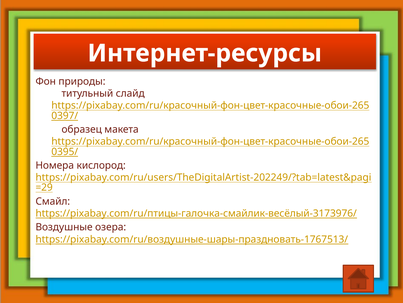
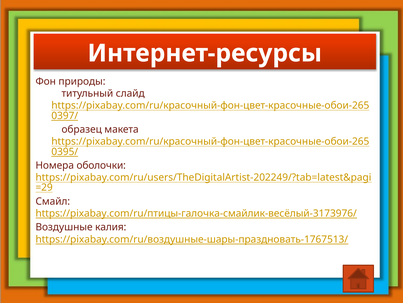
кислород: кислород -> оболочки (101, 165)
озера: озера -> калия (111, 227)
